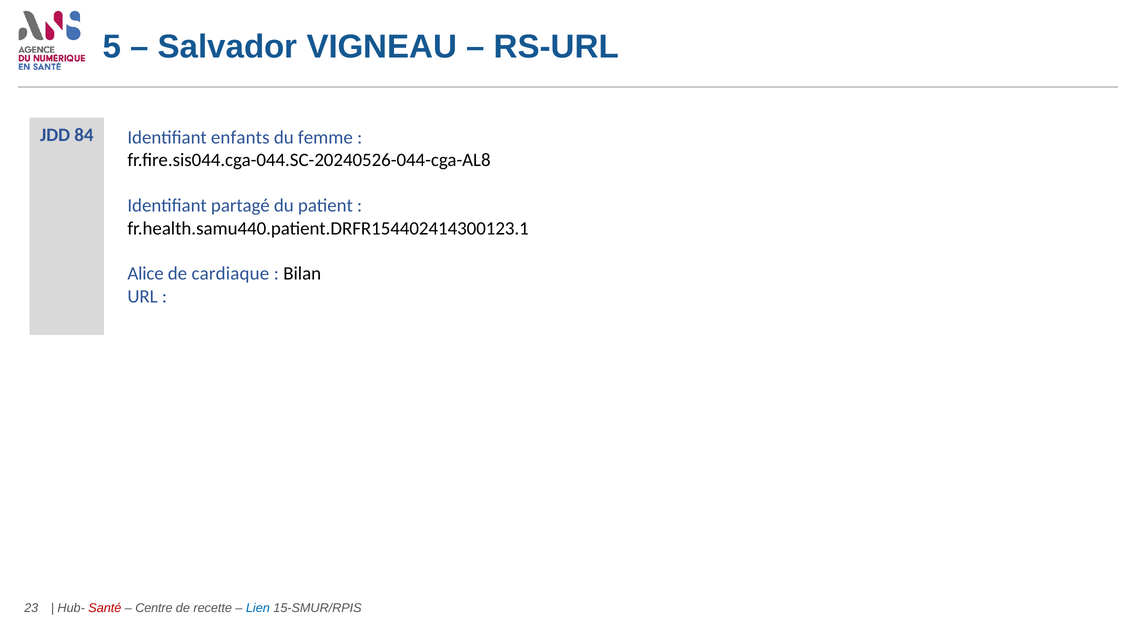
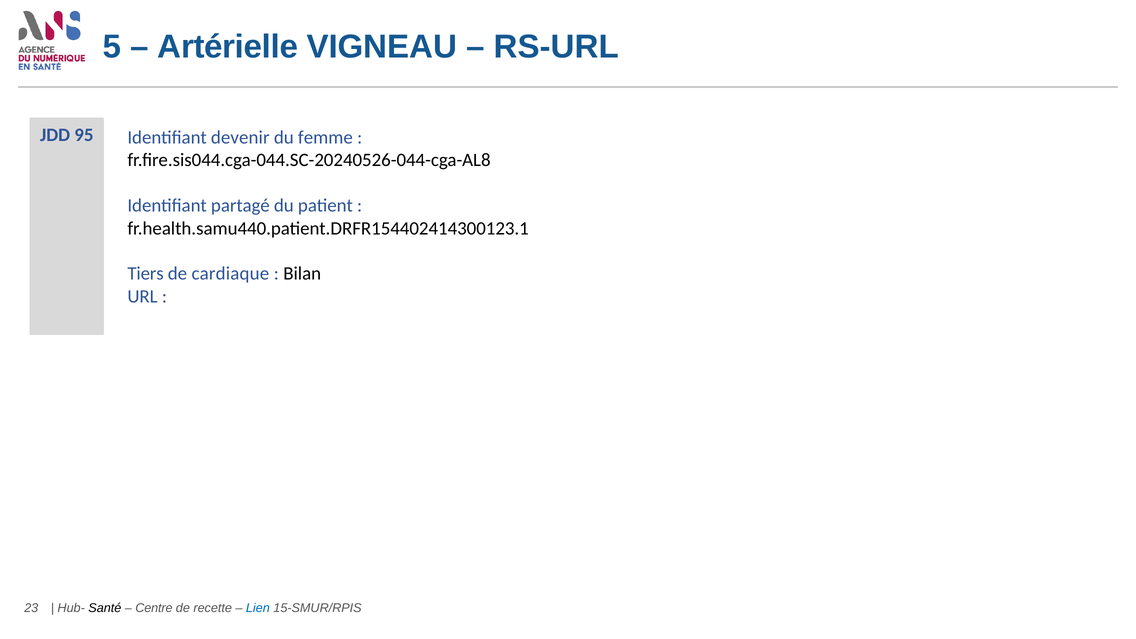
Salvador: Salvador -> Artérielle (228, 47)
84: 84 -> 95 (84, 135)
enfants: enfants -> devenir (240, 137)
Alice: Alice -> Tiers (146, 274)
Santé colour: red -> black (105, 608)
